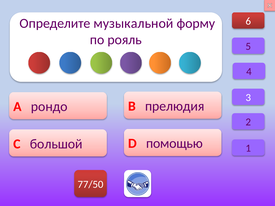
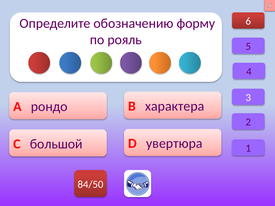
музыкальной: музыкальной -> обозначению (133, 23)
прелюдия: прелюдия -> характера (175, 106)
помощью: помощью -> увертюра (174, 144)
77/50: 77/50 -> 84/50 (90, 185)
